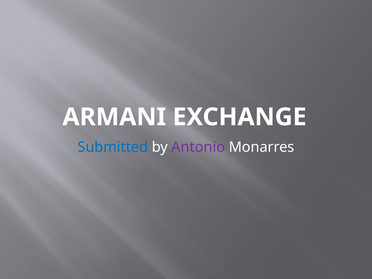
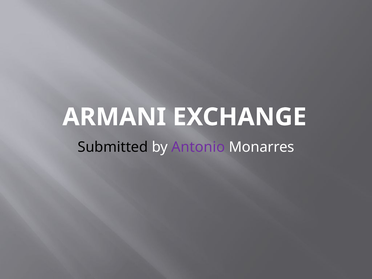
Submitted colour: blue -> black (113, 147)
